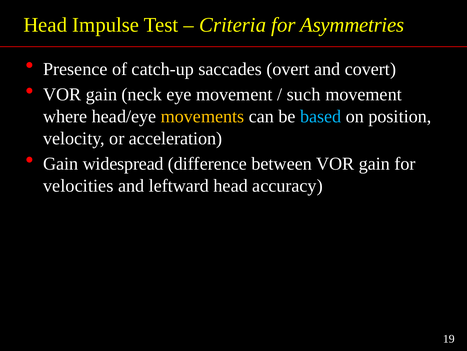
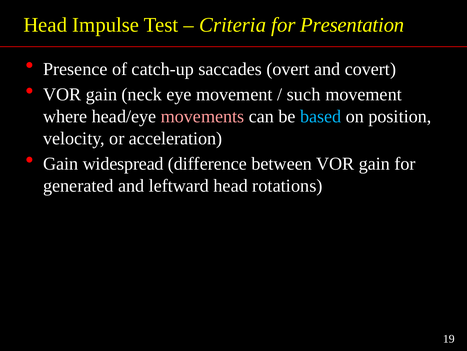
Asymmetries: Asymmetries -> Presentation (352, 25)
movements colour: yellow -> pink (203, 116)
velocities: velocities -> generated (78, 185)
accuracy: accuracy -> rotations (287, 185)
